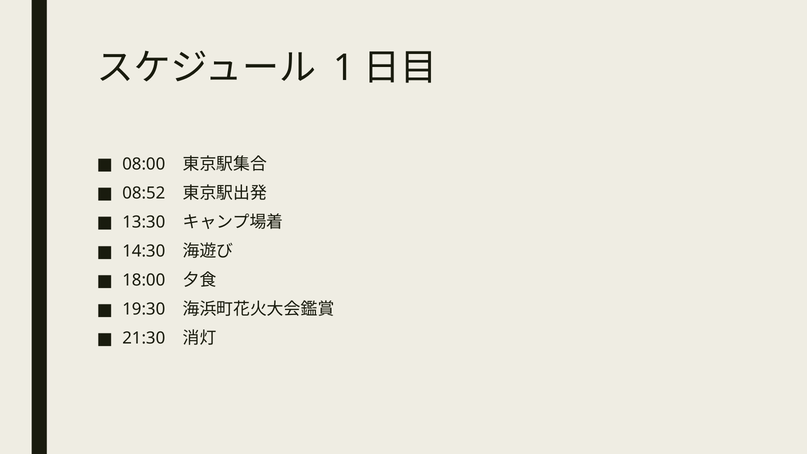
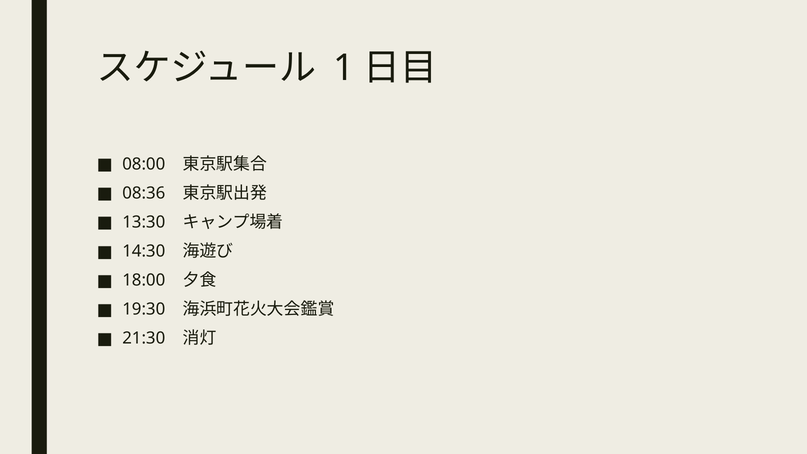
08:52: 08:52 -> 08:36 (144, 193)
